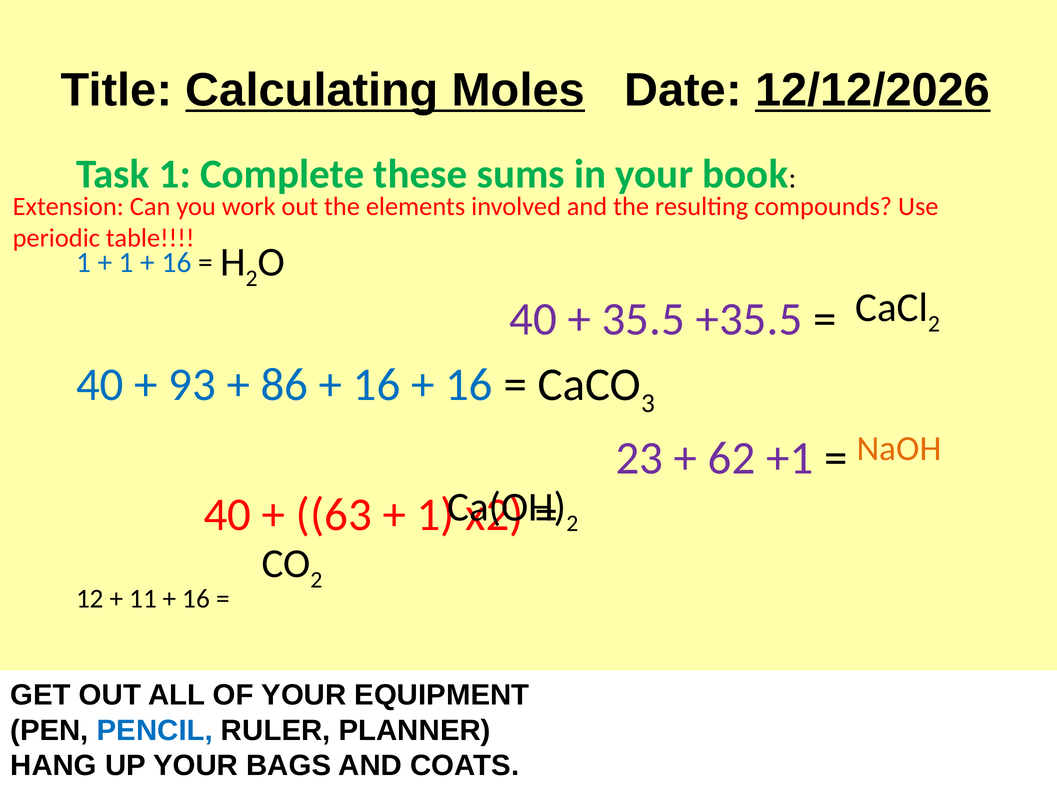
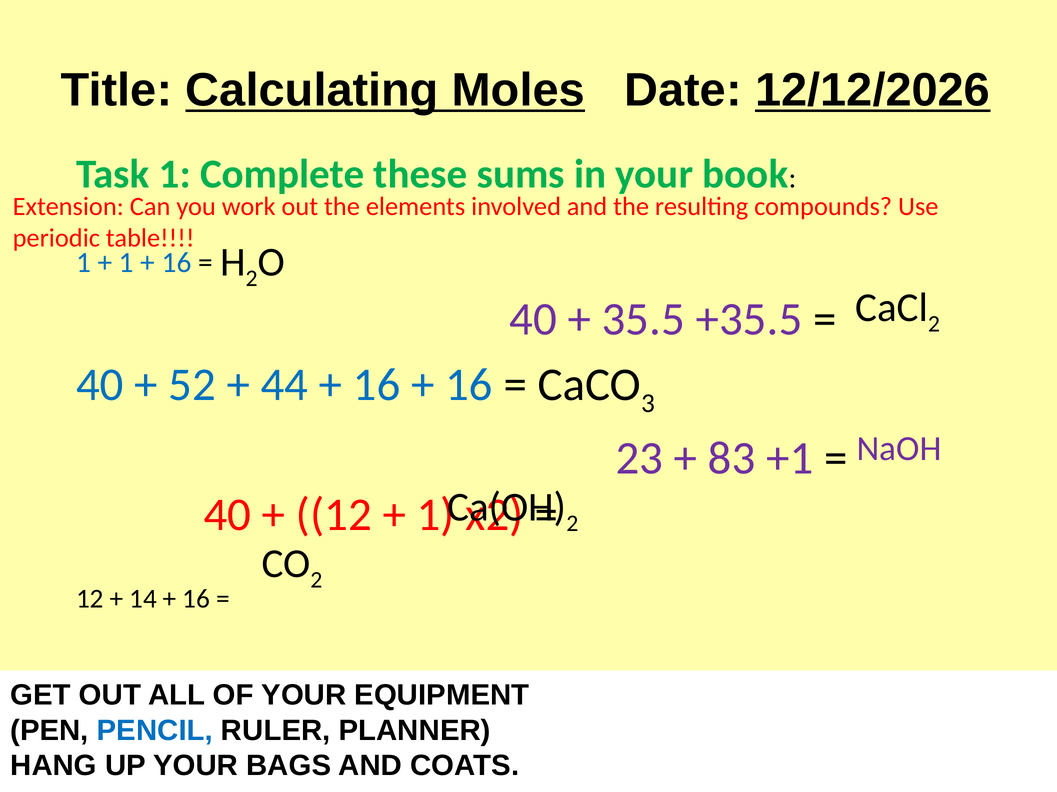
93: 93 -> 52 (192, 385)
86: 86 -> 44 (284, 385)
NaOH colour: orange -> purple (899, 449)
62: 62 -> 83 (732, 459)
63: 63 -> 12 (334, 515)
11: 11 -> 14 (143, 599)
